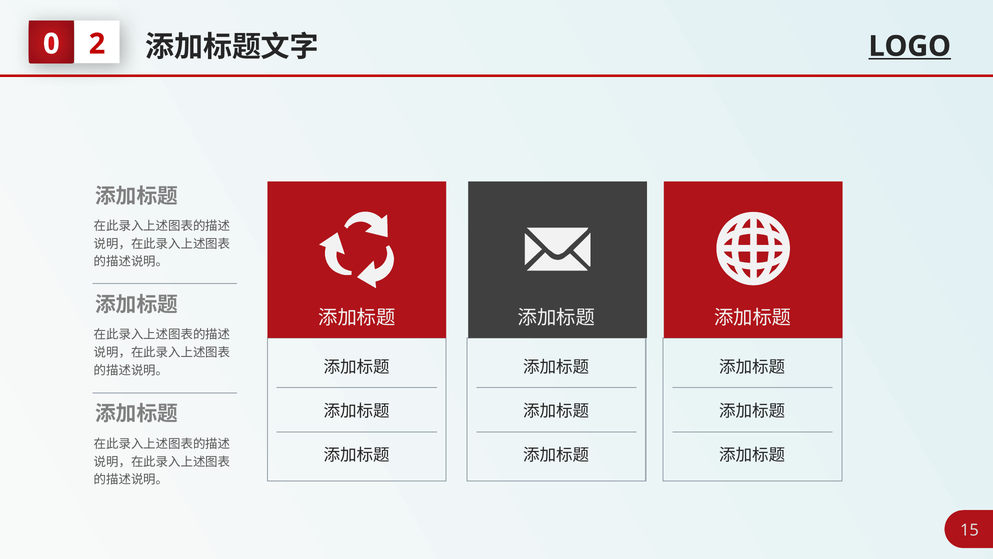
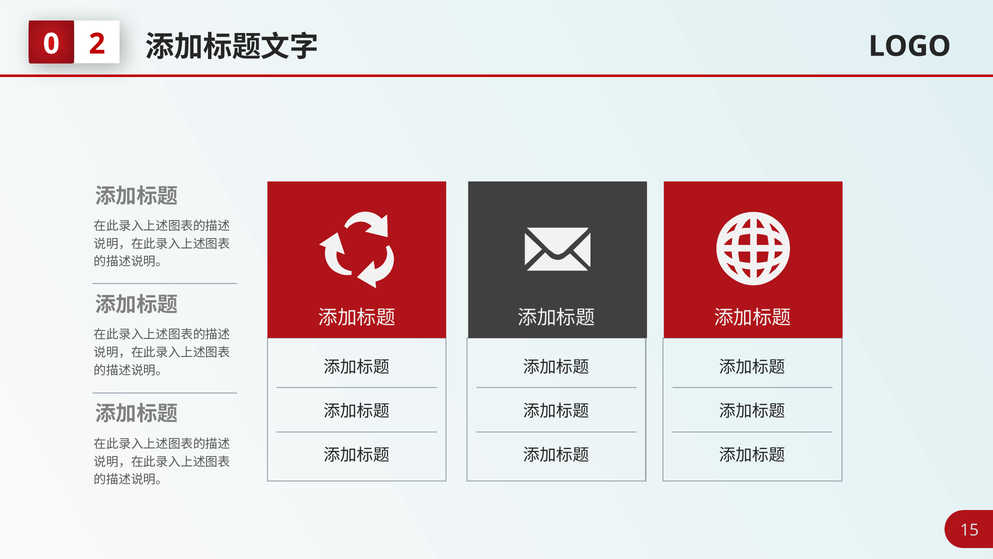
LOGO underline: present -> none (910, 46)
